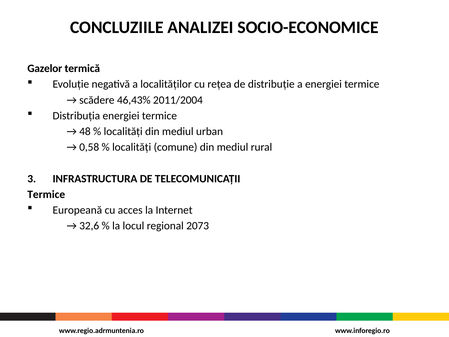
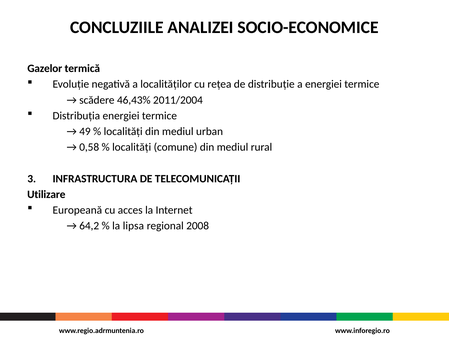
48: 48 -> 49 (85, 131)
Termice: Termice -> Utilizare (46, 194)
32,6: 32,6 -> 64,2 (89, 226)
locul: locul -> lipsa (133, 226)
2073: 2073 -> 2008 (198, 226)
